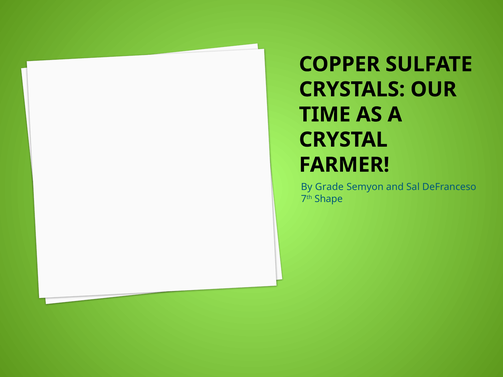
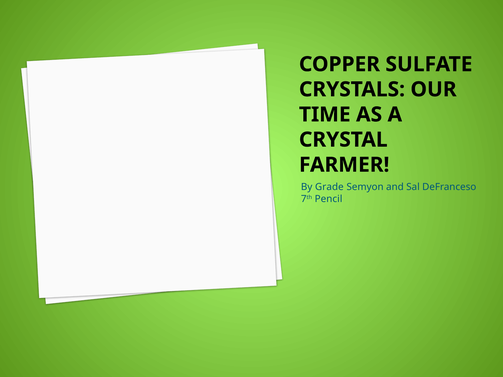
Shape: Shape -> Pencil (329, 199)
